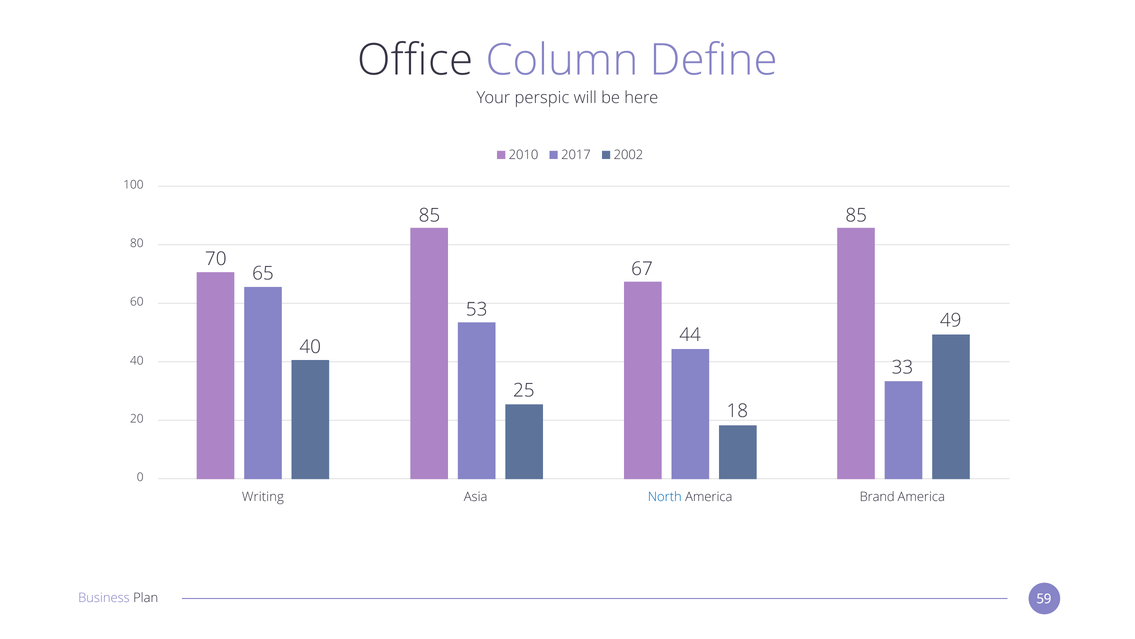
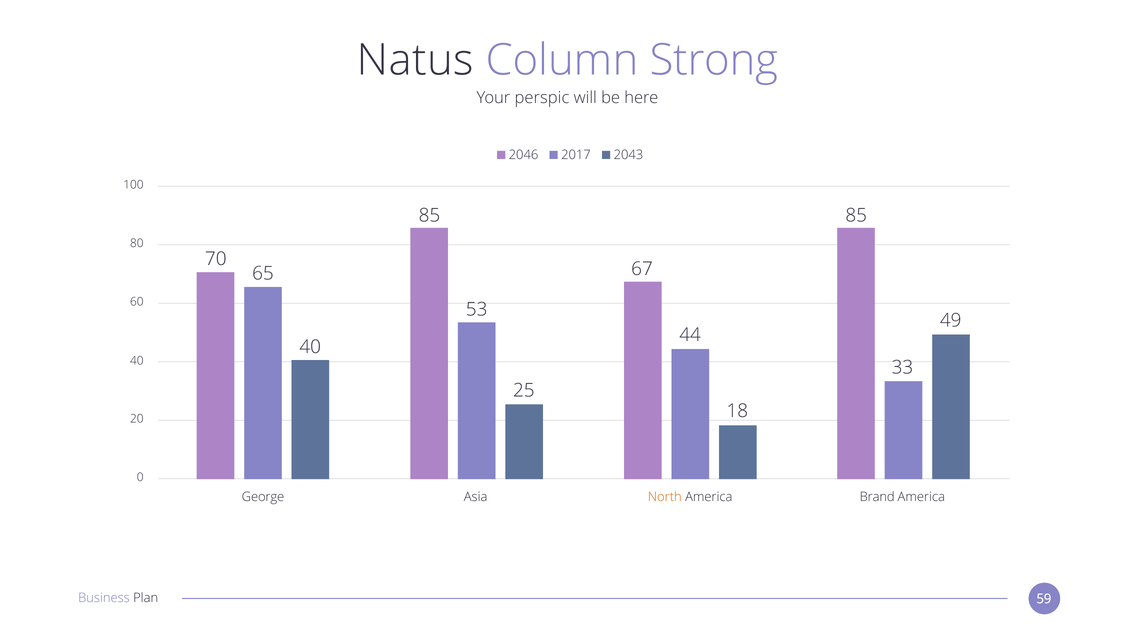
Office: Office -> Natus (415, 60)
Define: Define -> Strong (714, 60)
2010: 2010 -> 2046 (524, 155)
2002: 2002 -> 2043 (628, 155)
Writing: Writing -> George (263, 496)
North colour: blue -> orange (665, 496)
